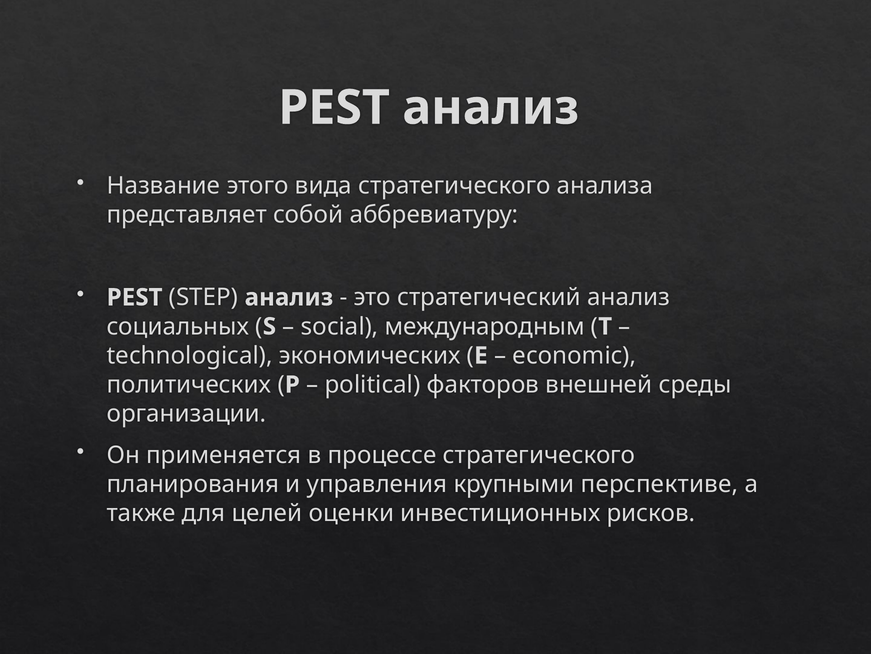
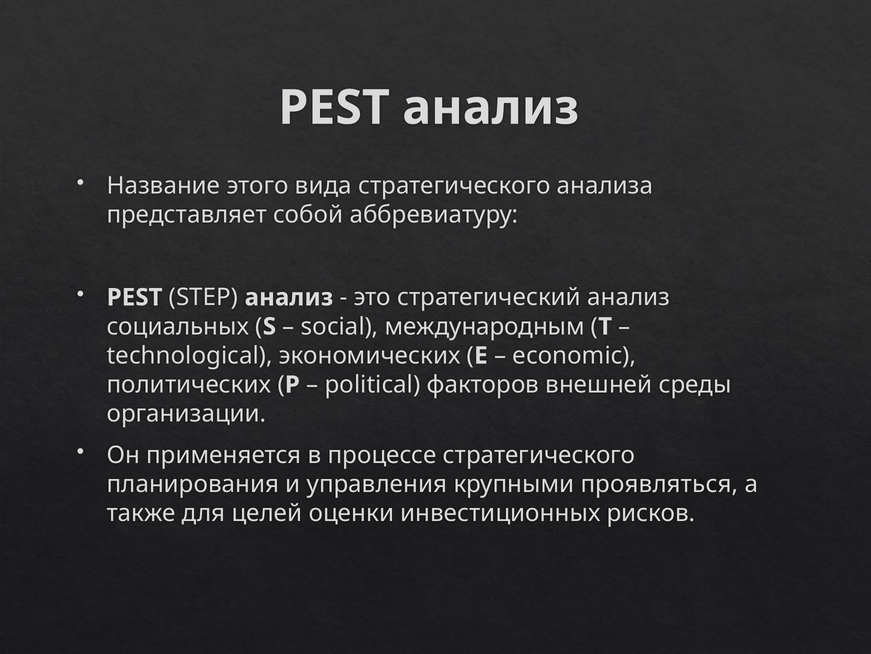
перспективе: перспективе -> проявляться (659, 484)
